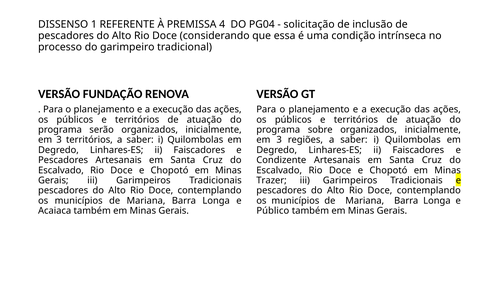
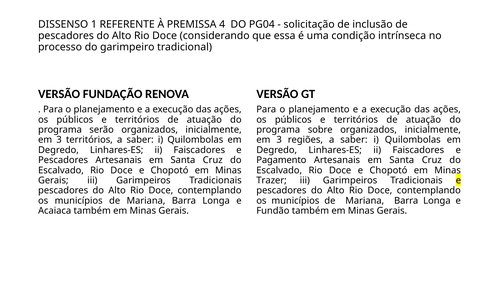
Condizente: Condizente -> Pagamento (281, 160)
Público: Público -> Fundão (273, 210)
